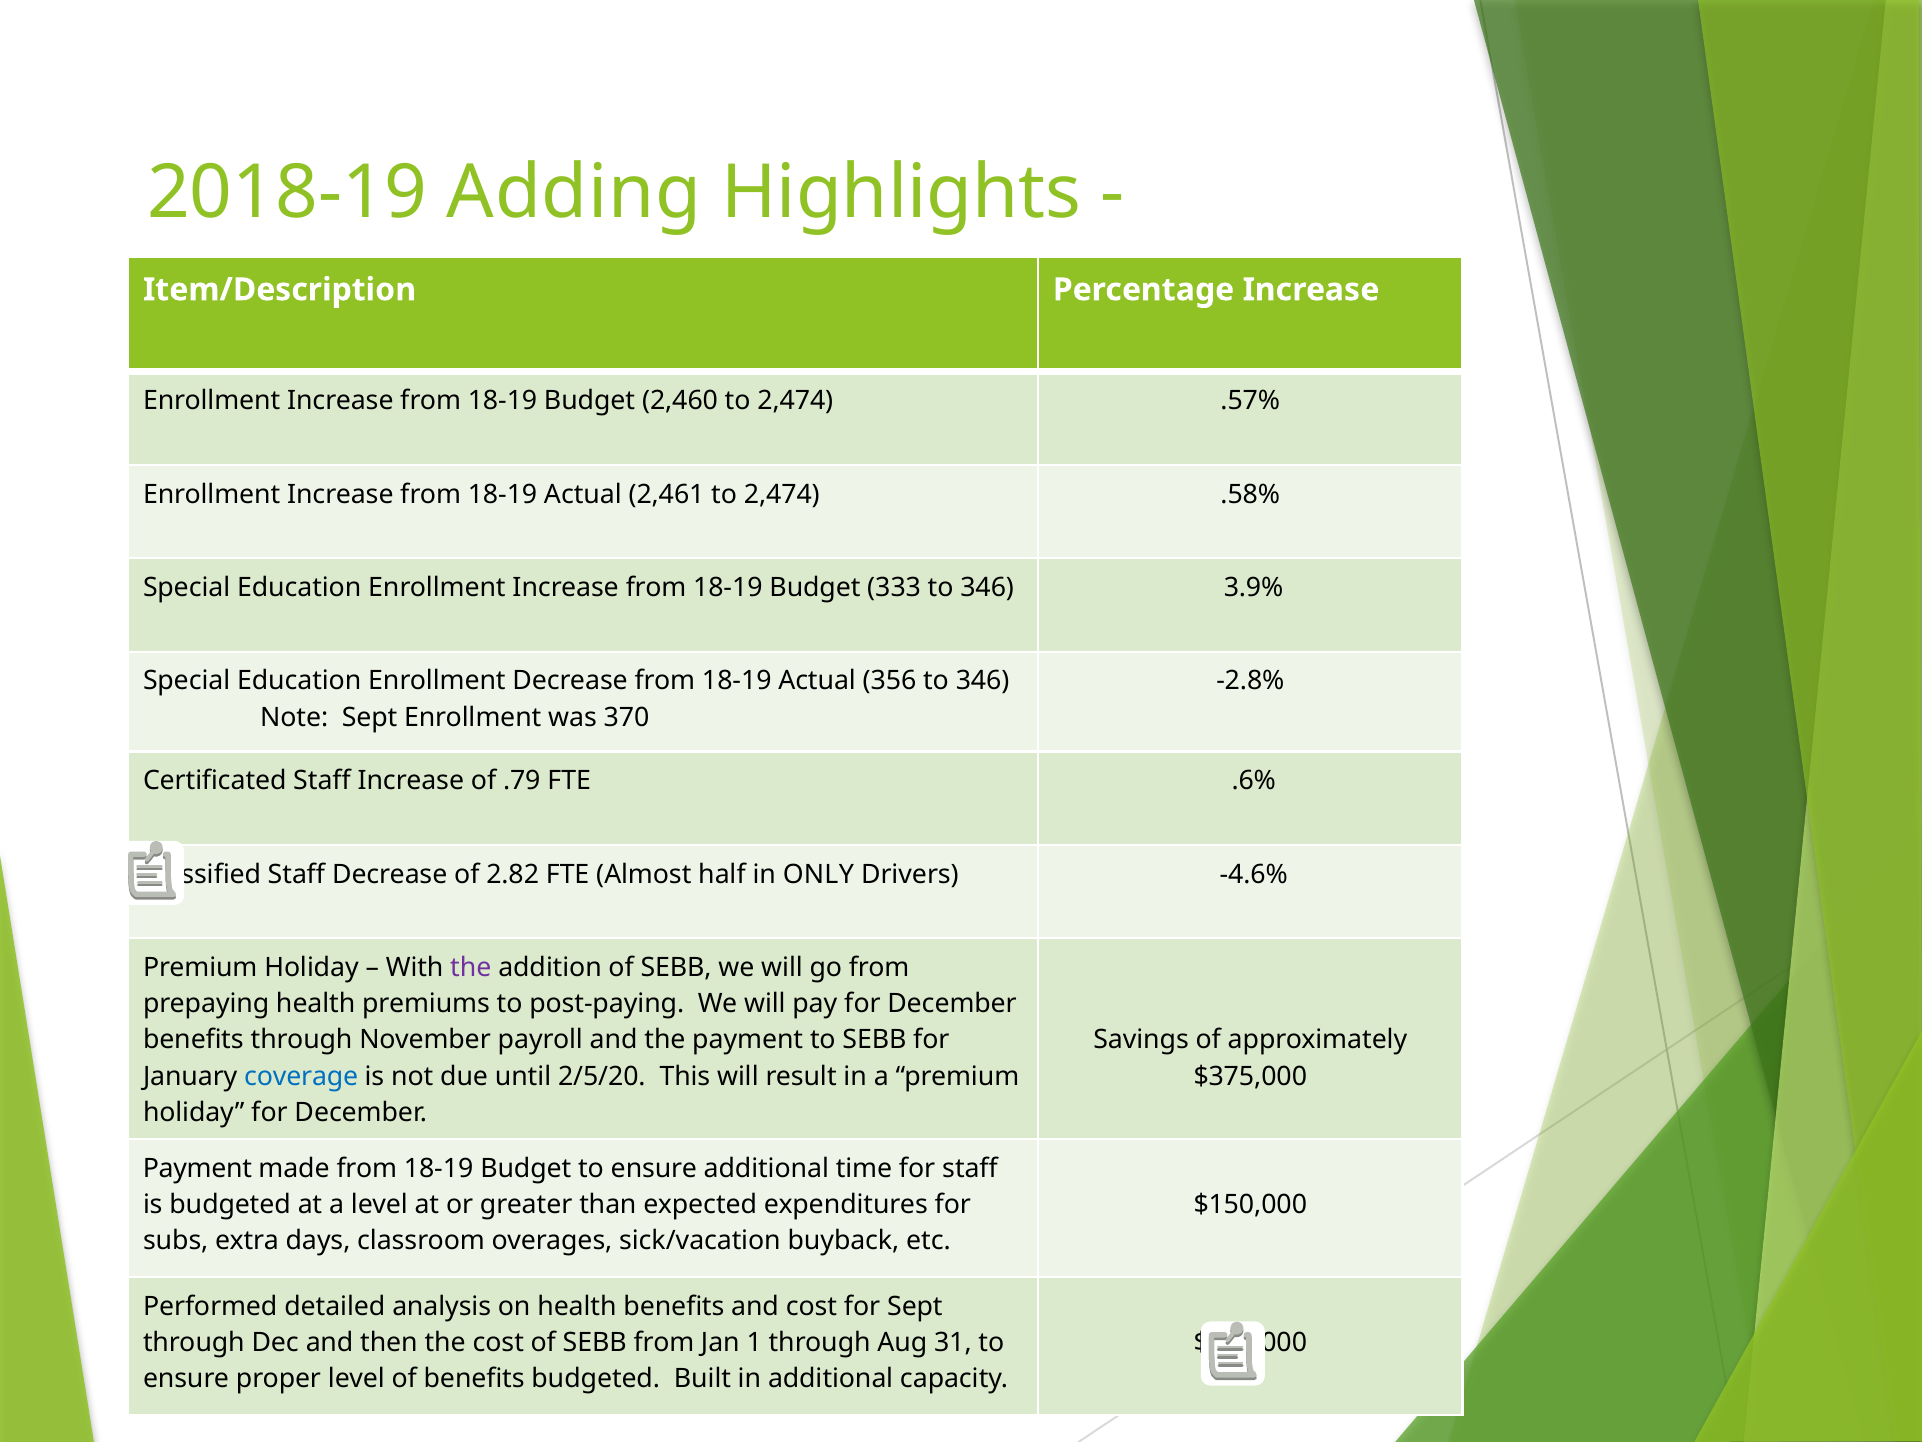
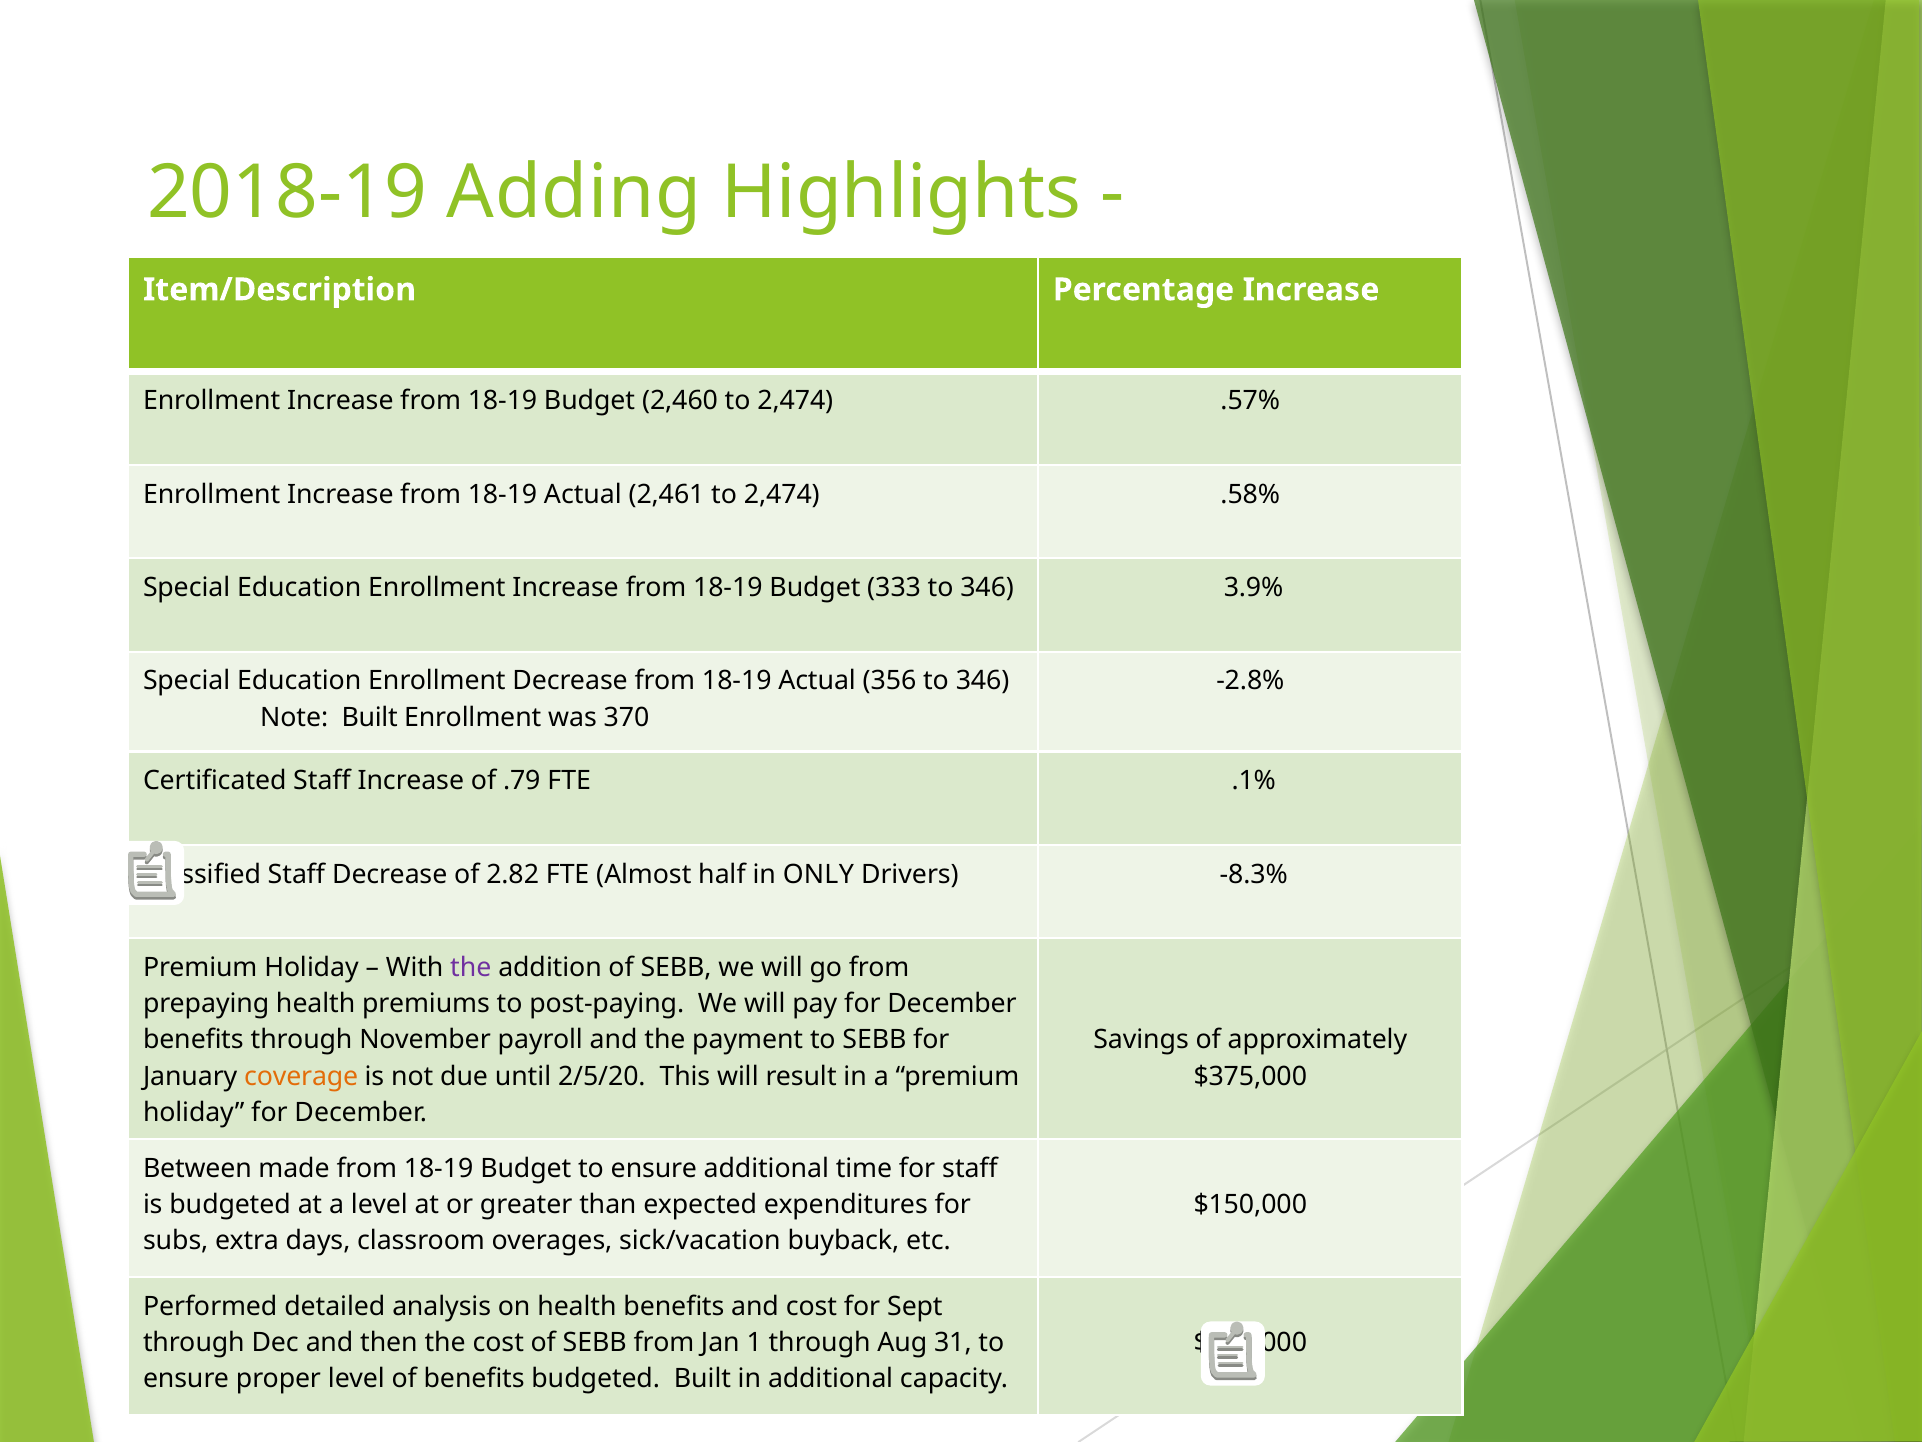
Note Sept: Sept -> Built (370, 717)
.6%: .6% -> .1% (1254, 781)
-4.6%: -4.6% -> -8.3% (1254, 874)
coverage colour: blue -> orange (301, 1076)
Payment: Payment -> Between (197, 1168)
